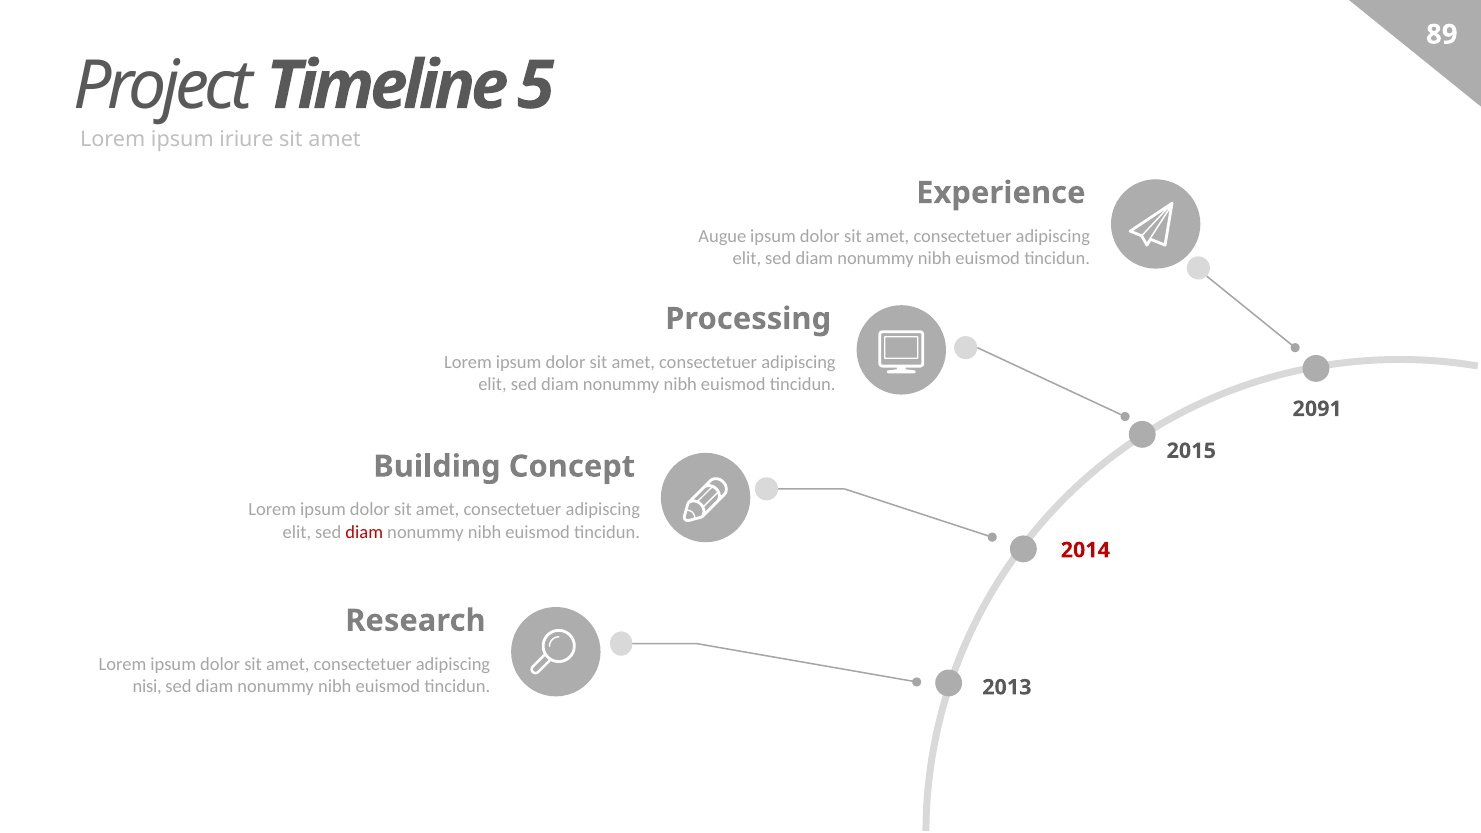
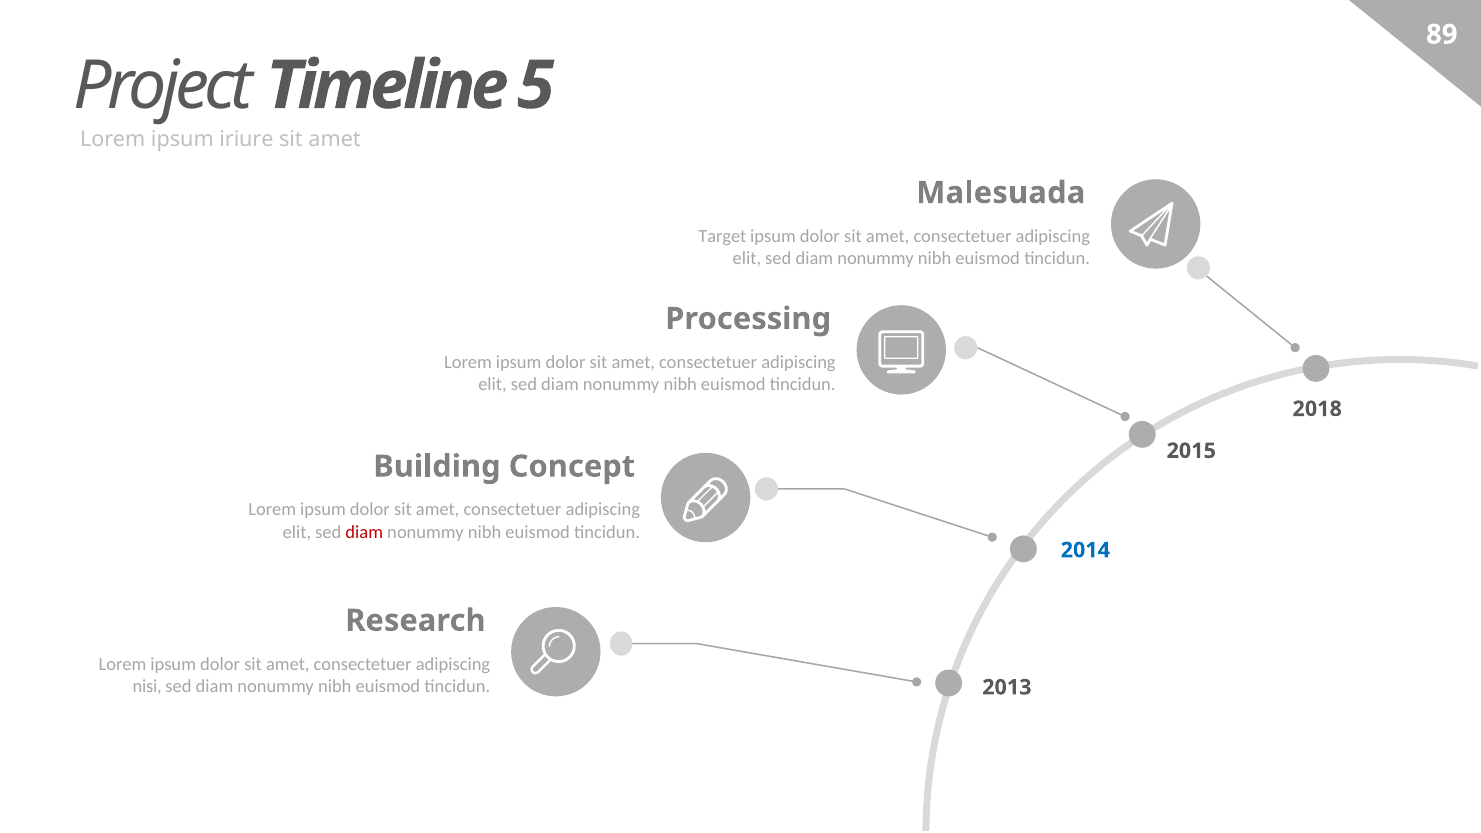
Experience: Experience -> Malesuada (1001, 193)
Augue: Augue -> Target (722, 236)
2091: 2091 -> 2018 (1317, 409)
2014 colour: red -> blue (1085, 550)
